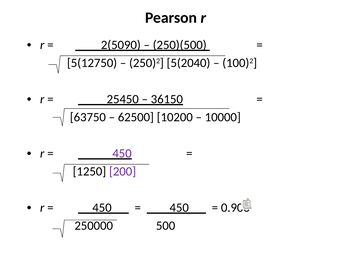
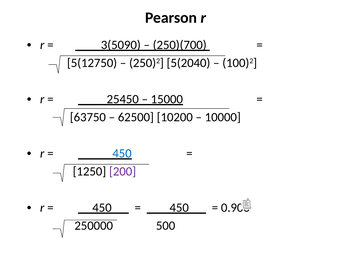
2(5090: 2(5090 -> 3(5090 (121, 45)
250)(500: 250)(500 -> 250)(700 (180, 45)
36150: 36150 -> 15000 (167, 99)
450 colour: purple -> blue (122, 153)
